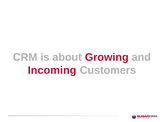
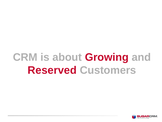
Incoming: Incoming -> Reserved (52, 70)
